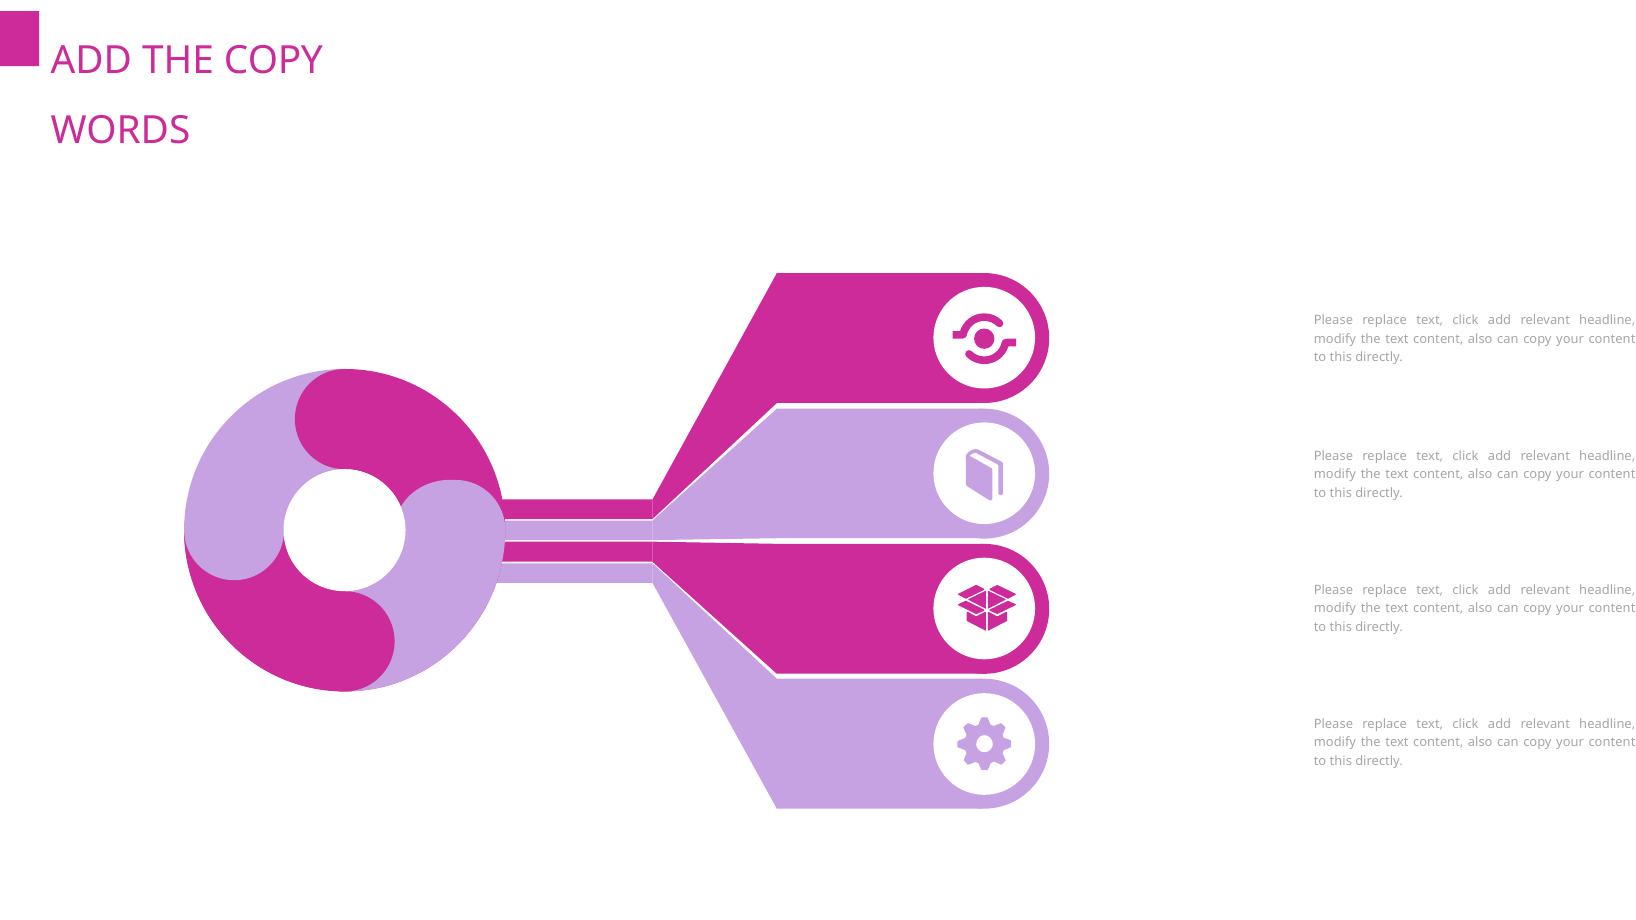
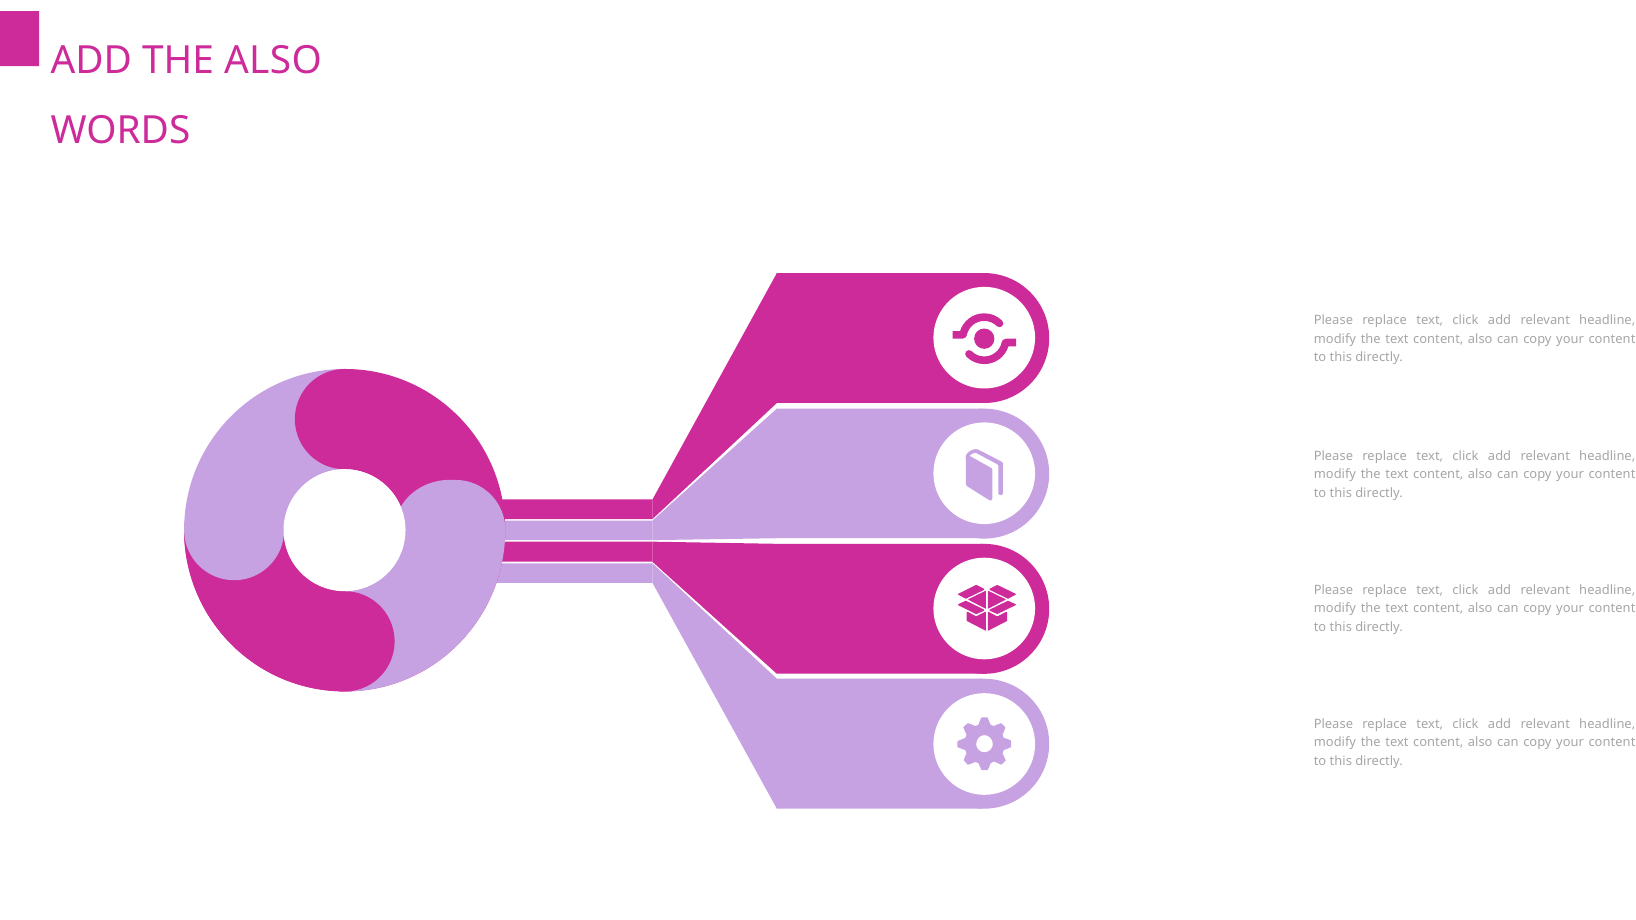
THE COPY: COPY -> ALSO (273, 61)
